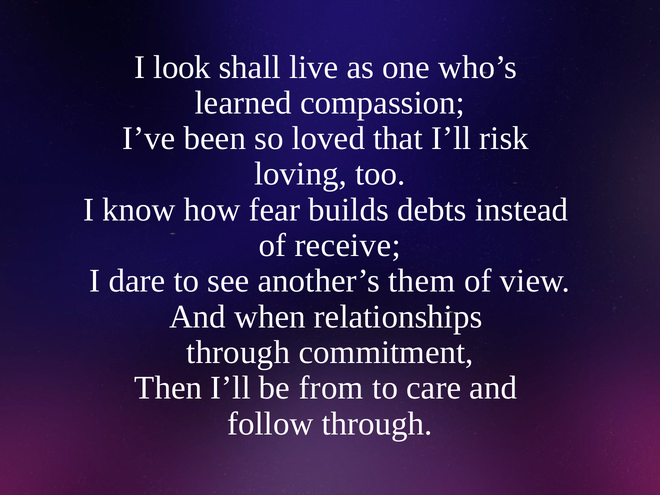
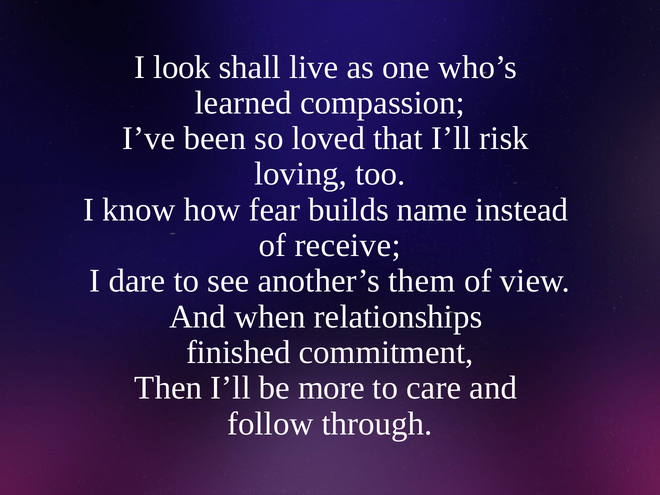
debts: debts -> name (432, 210)
through: through -> finished (238, 352)
from: from -> more (331, 388)
